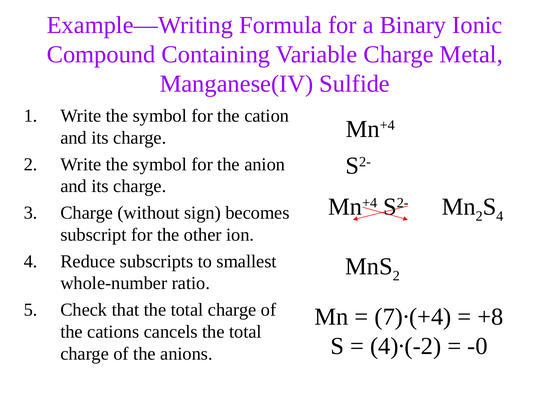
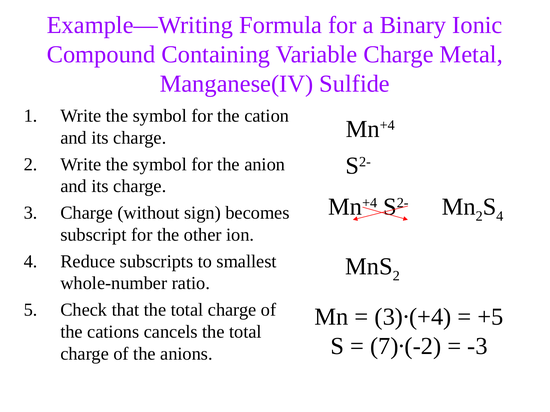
7)∙(+4: 7)∙(+4 -> 3)∙(+4 (413, 317)
+8: +8 -> +5 (490, 317)
4)∙(-2: 4)∙(-2 -> 7)∙(-2 (406, 346)
-0: -0 -> -3 (477, 346)
